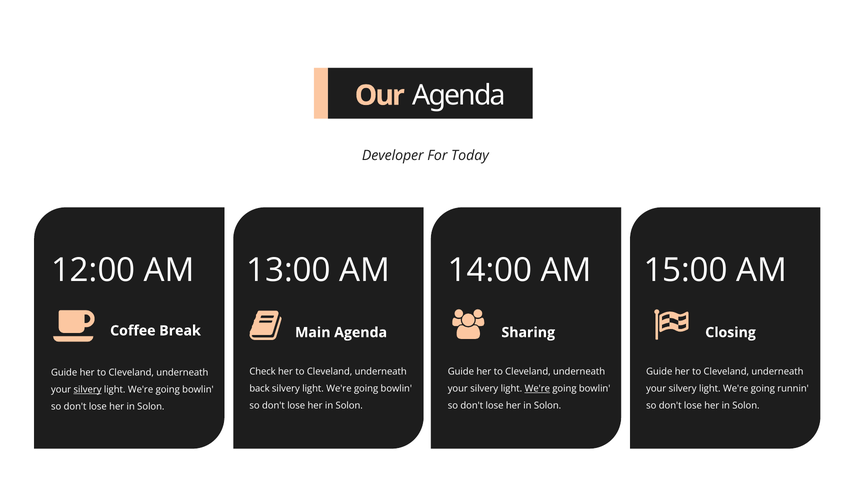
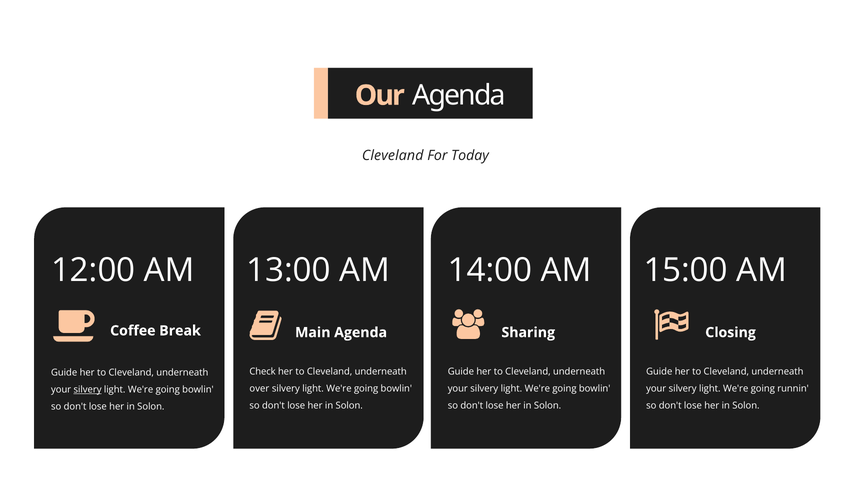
Developer: Developer -> Cleveland (393, 156)
back: back -> over (259, 389)
We're underline: present -> none (537, 389)
